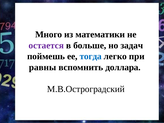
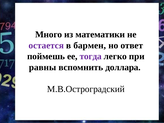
больше: больше -> бармен (90, 45)
задач: задач -> ответ (132, 45)
тогда colour: blue -> purple (91, 56)
